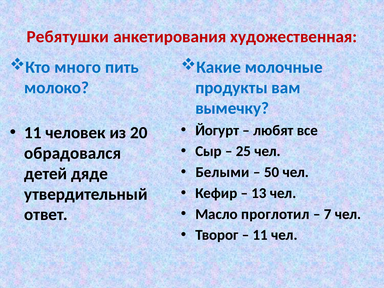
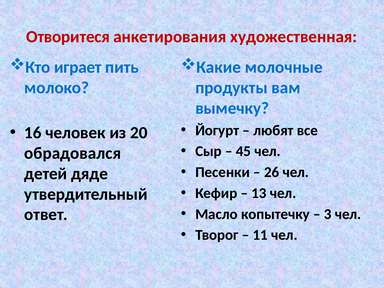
Ребятушки: Ребятушки -> Отворитеся (68, 37)
много: много -> играет (78, 67)
11: 11 -> 16 (33, 133)
25: 25 -> 45 (243, 151)
Белыми: Белыми -> Песенки (223, 172)
50: 50 -> 26 (272, 172)
проглотил: проглотил -> копытечку (275, 214)
7: 7 -> 3 (328, 214)
